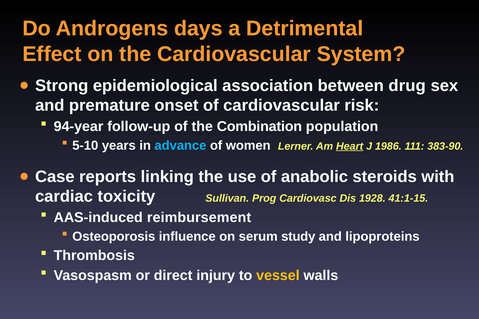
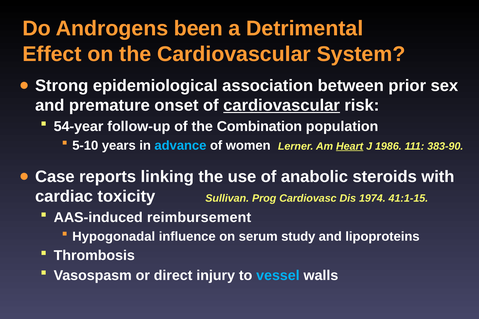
days: days -> been (198, 29)
drug: drug -> prior (407, 86)
cardiovascular underline: none -> present (282, 106)
94-year: 94-year -> 54-year (79, 127)
1928: 1928 -> 1974 (372, 199)
Osteoporosis: Osteoporosis -> Hypogonadal (114, 237)
vessel colour: yellow -> light blue (278, 276)
